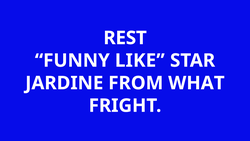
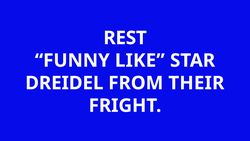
JARDINE: JARDINE -> DREIDEL (64, 83)
WHAT: WHAT -> THEIR (196, 83)
